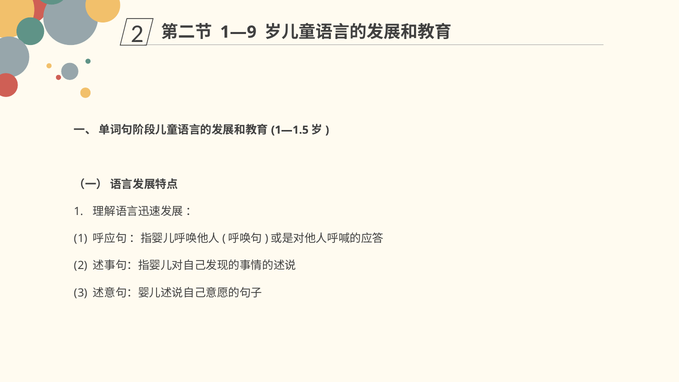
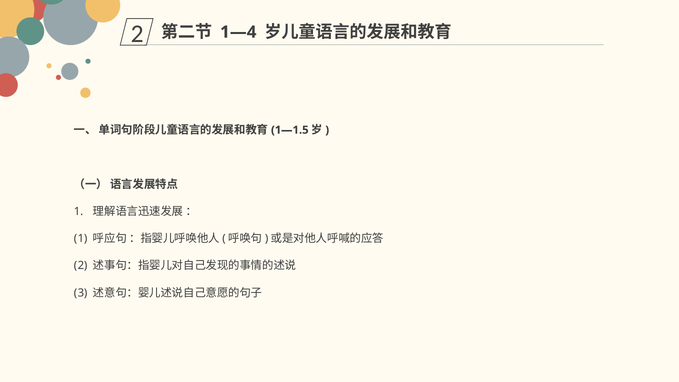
1—9: 1—9 -> 1—4 (238, 32)
